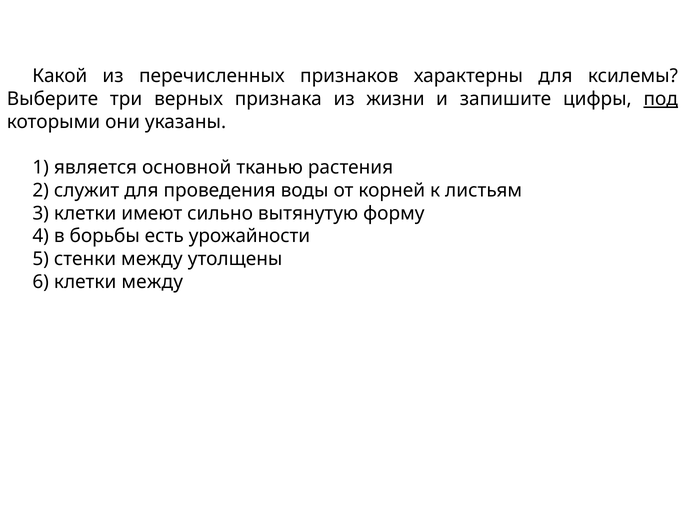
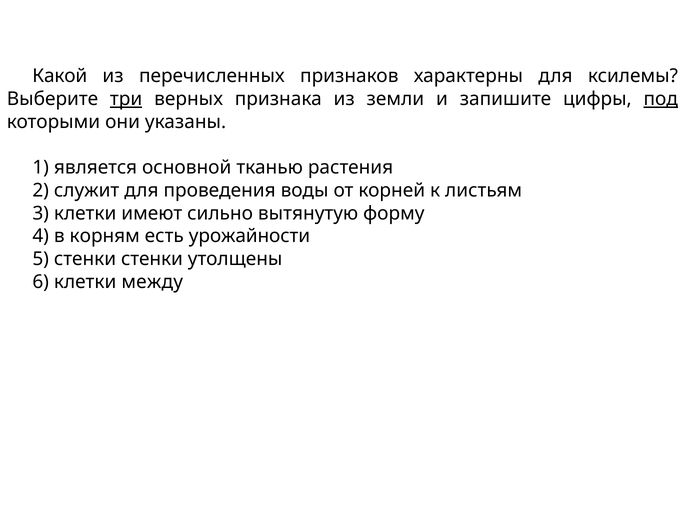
три underline: none -> present (126, 99)
жизни: жизни -> земли (395, 99)
борьбы: борьбы -> корням (105, 236)
стенки между: между -> стенки (152, 259)
